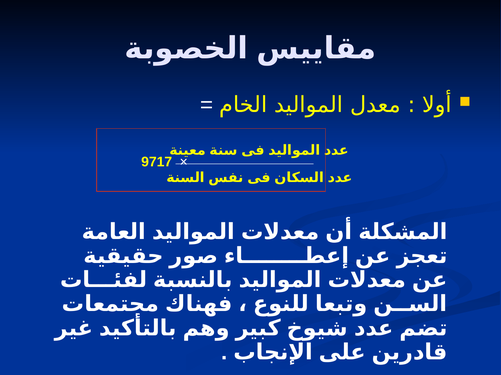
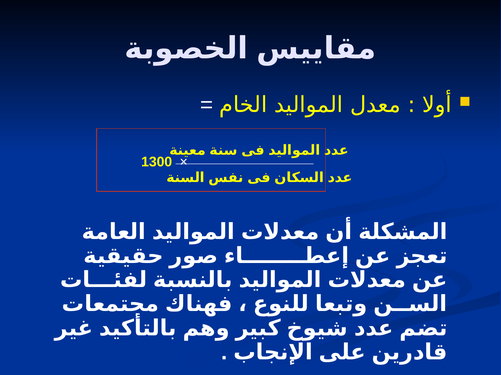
9717: 9717 -> 1300 (157, 162)
